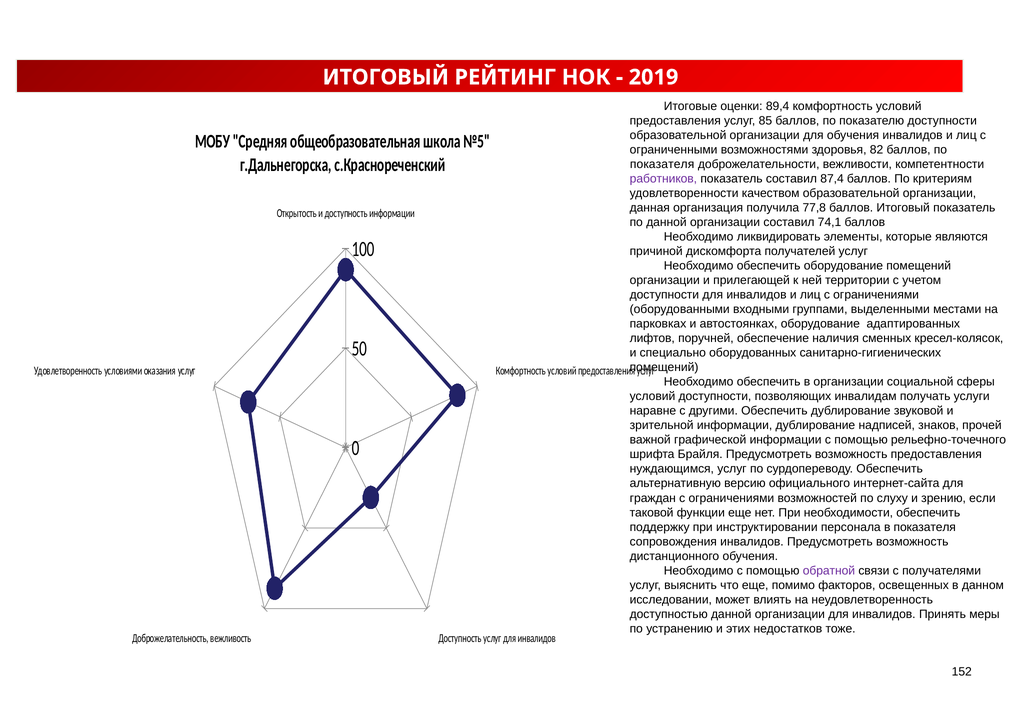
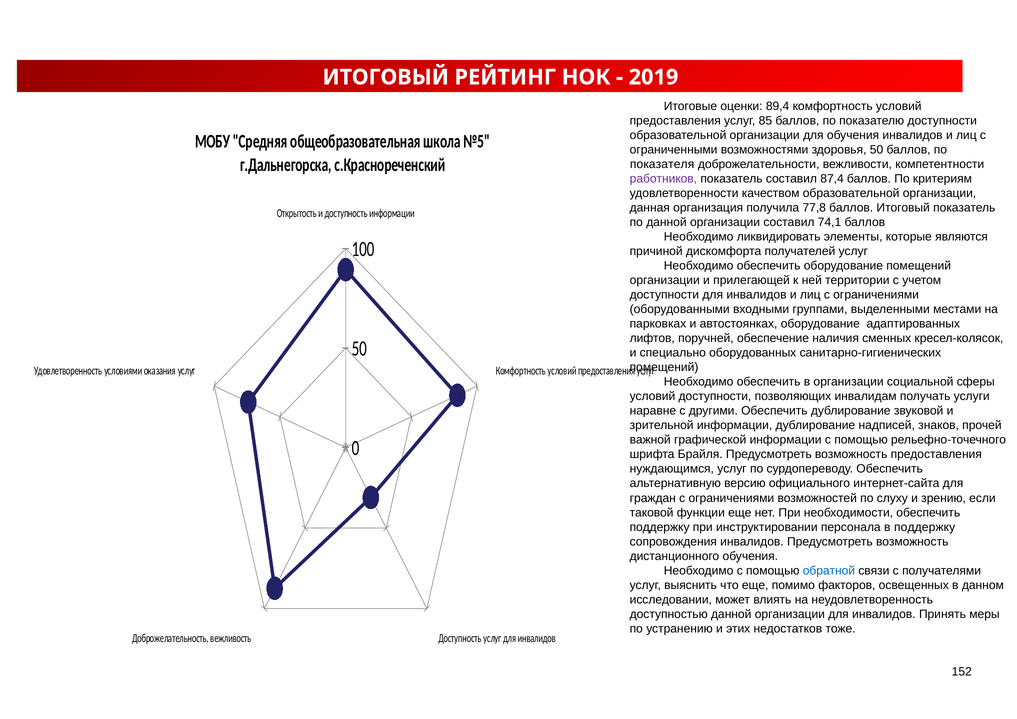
здоровья 82: 82 -> 50 (877, 150)
в показателя: показателя -> поддержку (925, 527)
обратной colour: purple -> blue (829, 571)
